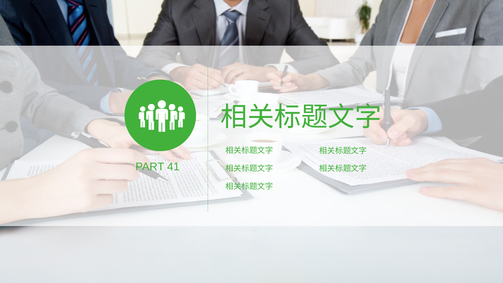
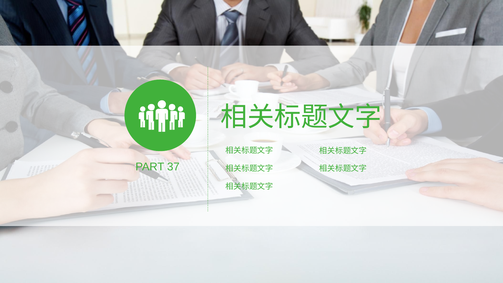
41: 41 -> 37 (173, 167)
